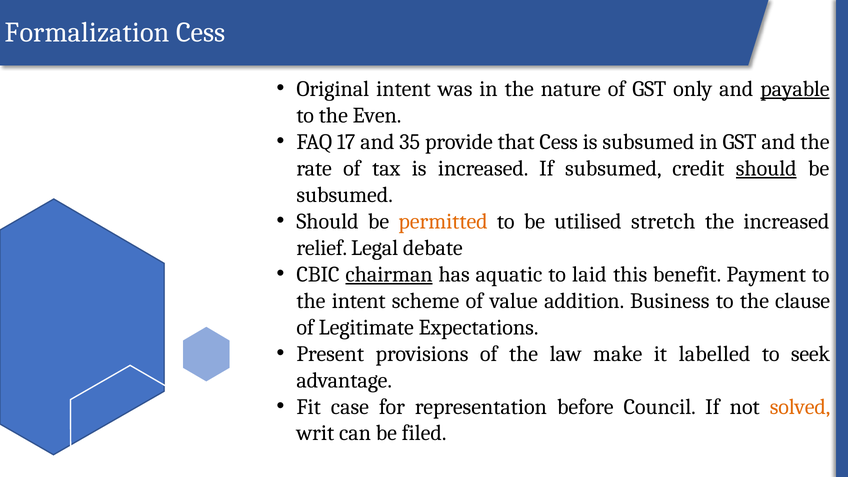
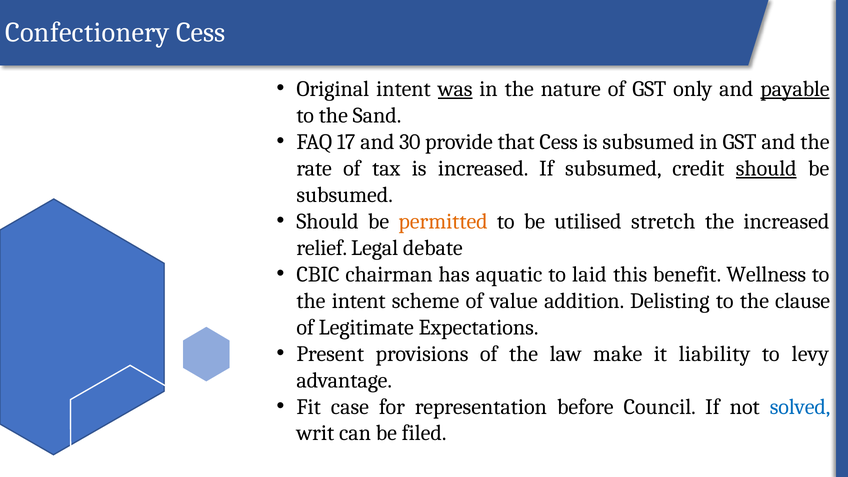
Formalization: Formalization -> Confectionery (87, 32)
was underline: none -> present (455, 89)
Even: Even -> Sand (377, 115)
35: 35 -> 30 (410, 142)
chairman underline: present -> none (389, 274)
Payment: Payment -> Wellness (766, 274)
Business: Business -> Delisting (670, 301)
labelled: labelled -> liability (714, 354)
seek: seek -> levy (810, 354)
solved colour: orange -> blue (800, 407)
